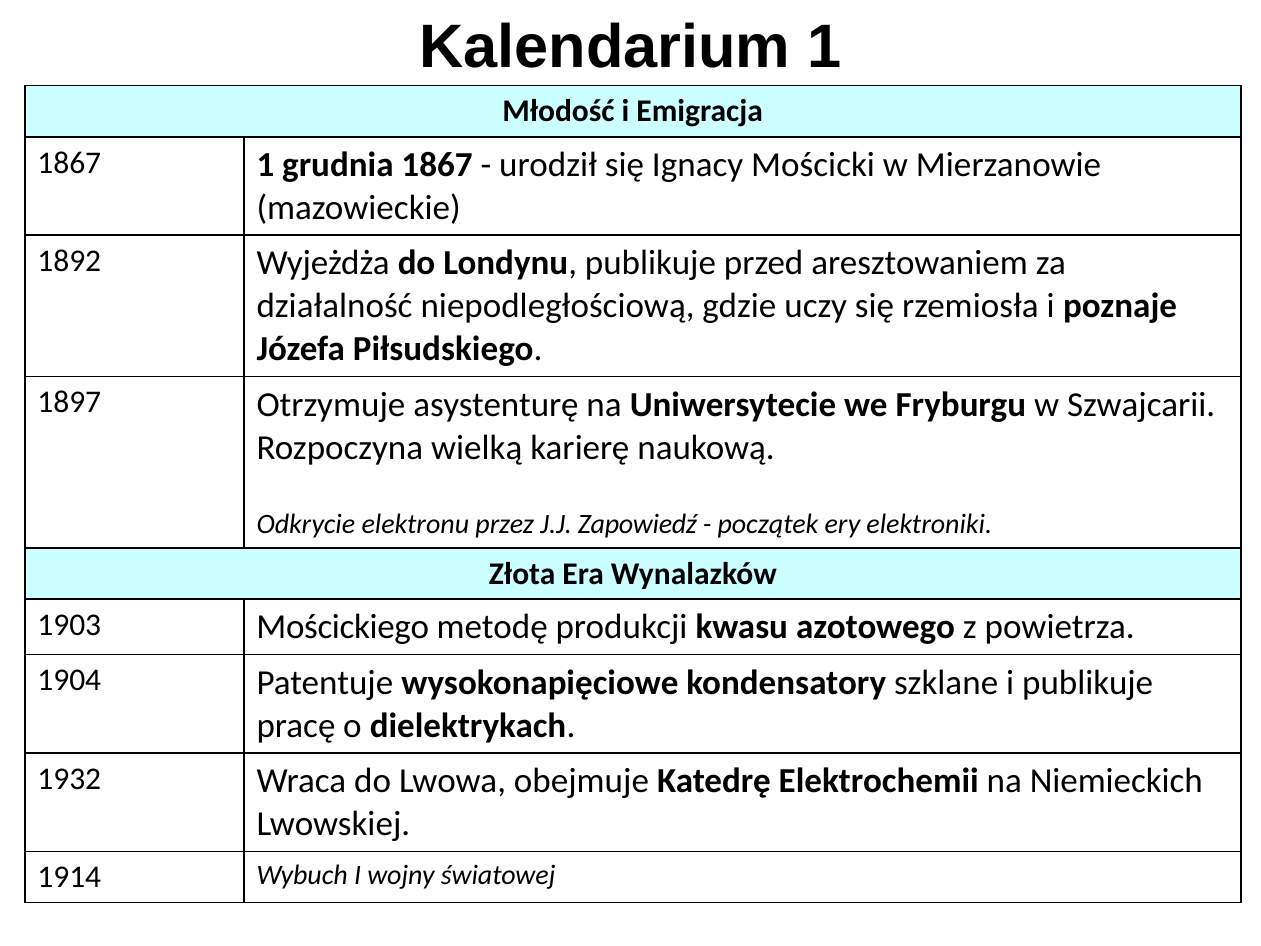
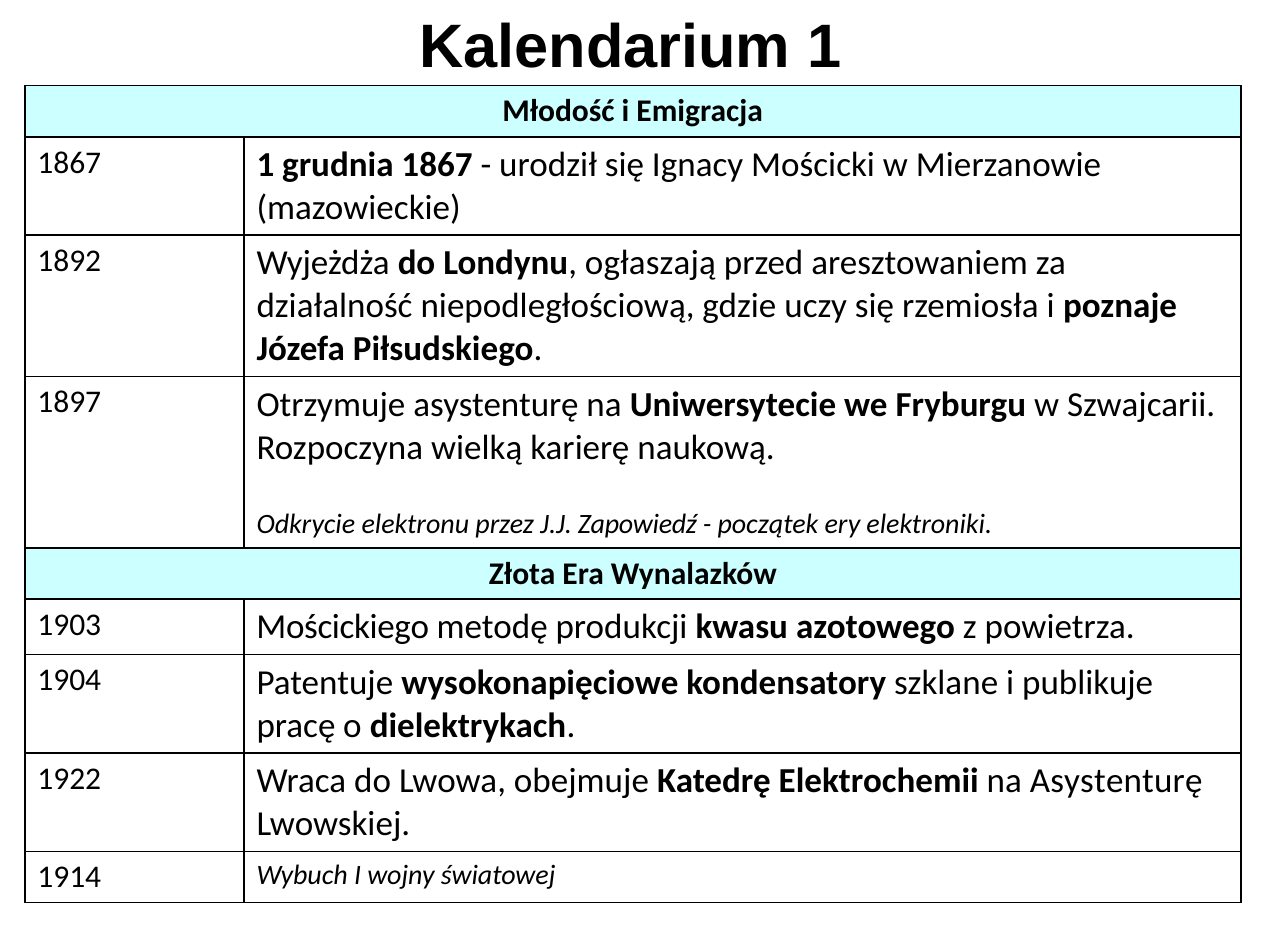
Londynu publikuje: publikuje -> ogłaszają (650, 263)
1932: 1932 -> 1922 (69, 779)
na Niemieckich: Niemieckich -> Asystenturę (1116, 781)
